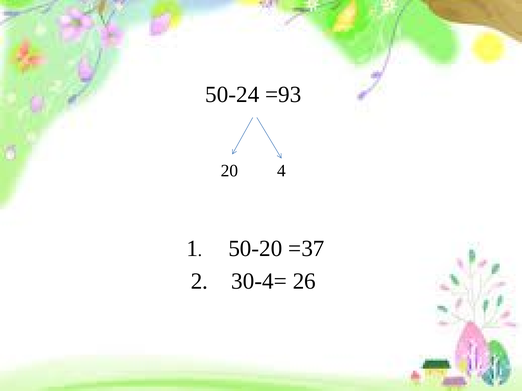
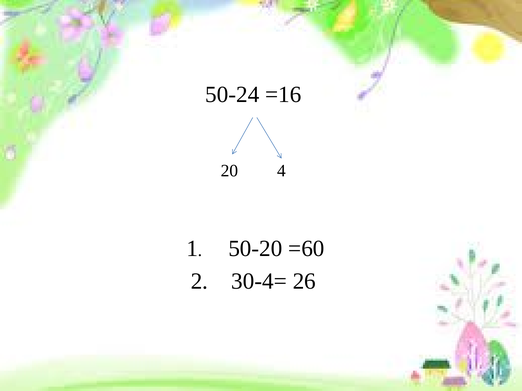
=93: =93 -> =16 (283, 95)
=37: =37 -> =60 (306, 249)
